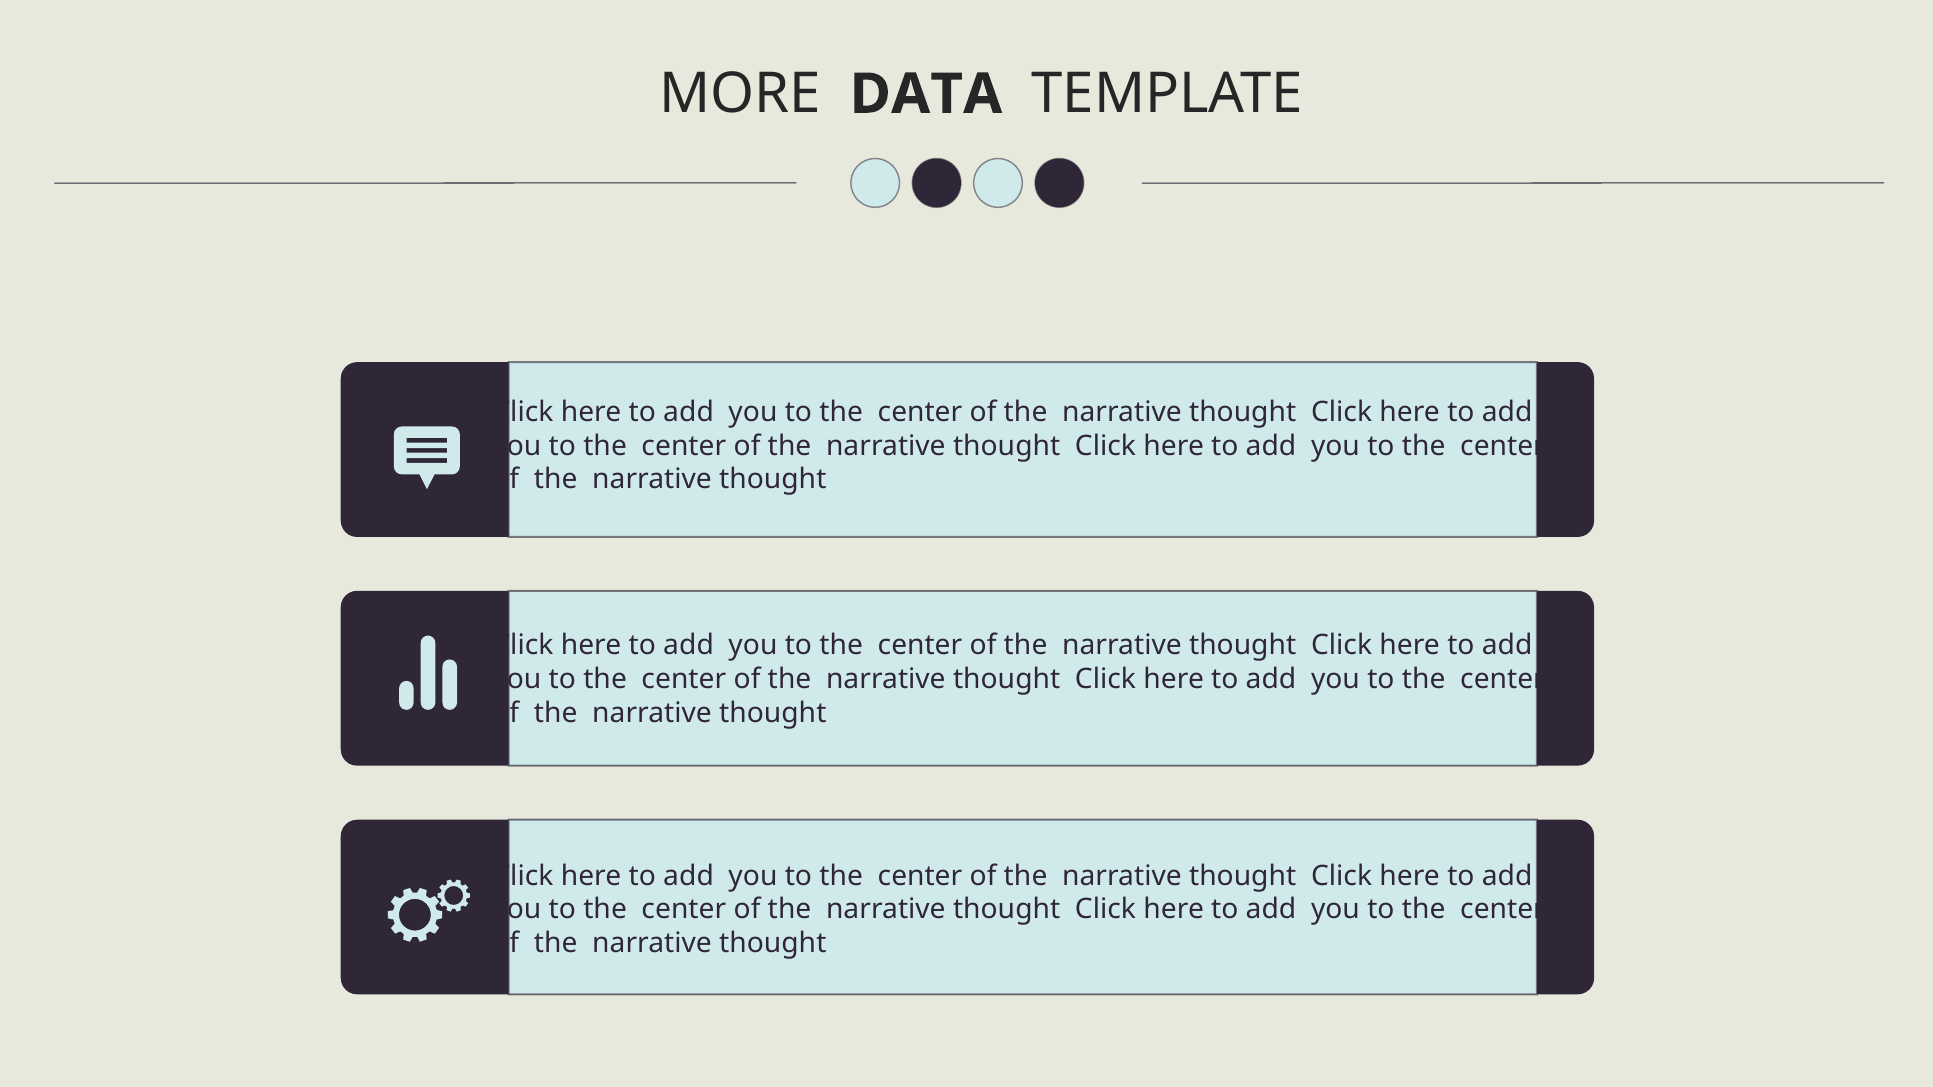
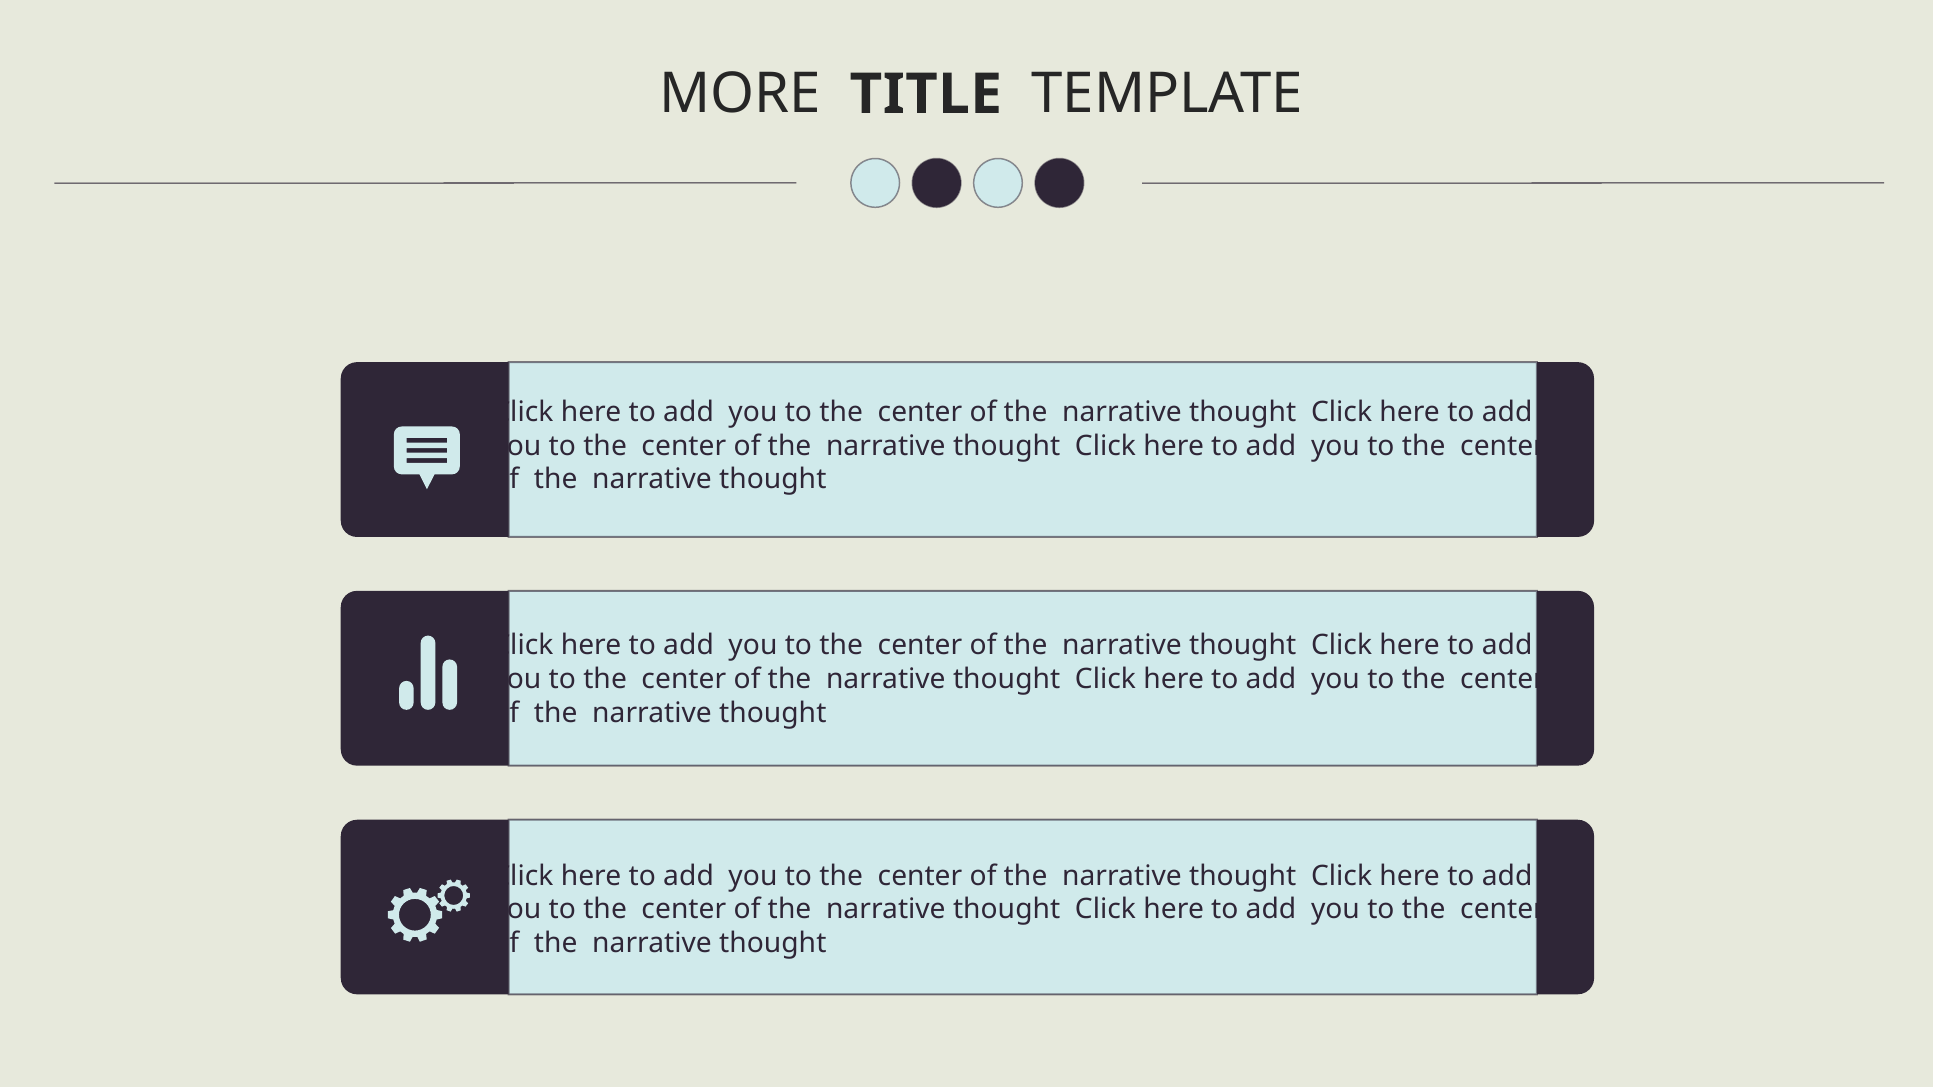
DATA: DATA -> TITLE (926, 94)
